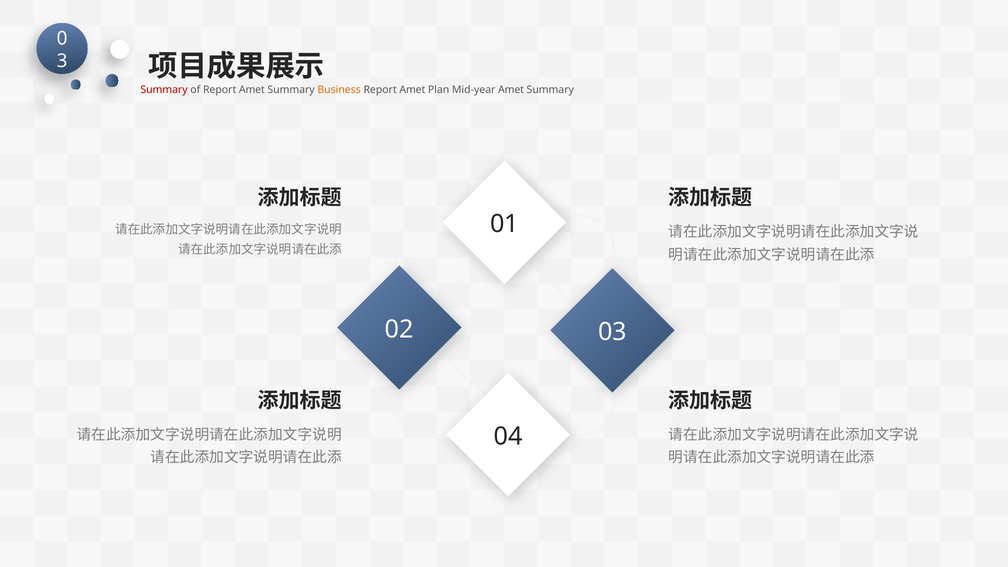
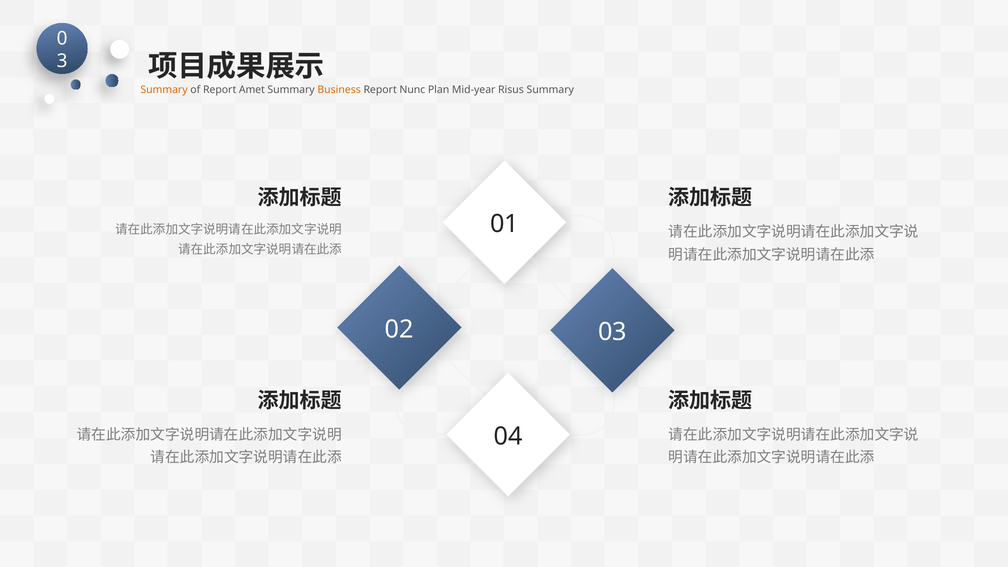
Summary colour: red -> orange (164, 90)
Amet: Amet -> Nunc (412, 90)
Mid-year Amet: Amet -> Risus (511, 90)
